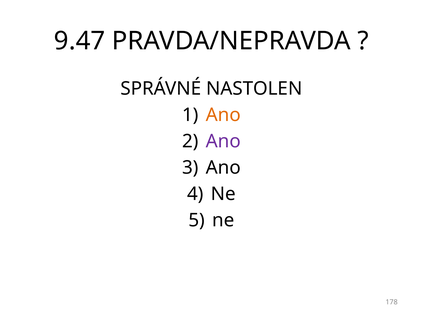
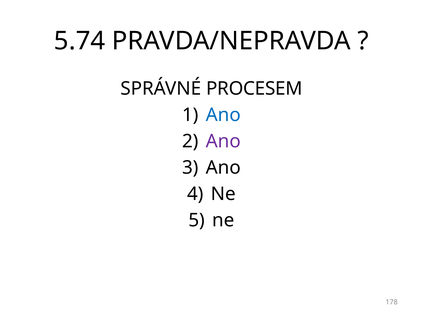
9.47: 9.47 -> 5.74 (80, 41)
NASTOLEN: NASTOLEN -> PROCESEM (254, 89)
Ano colour: orange -> blue (223, 115)
